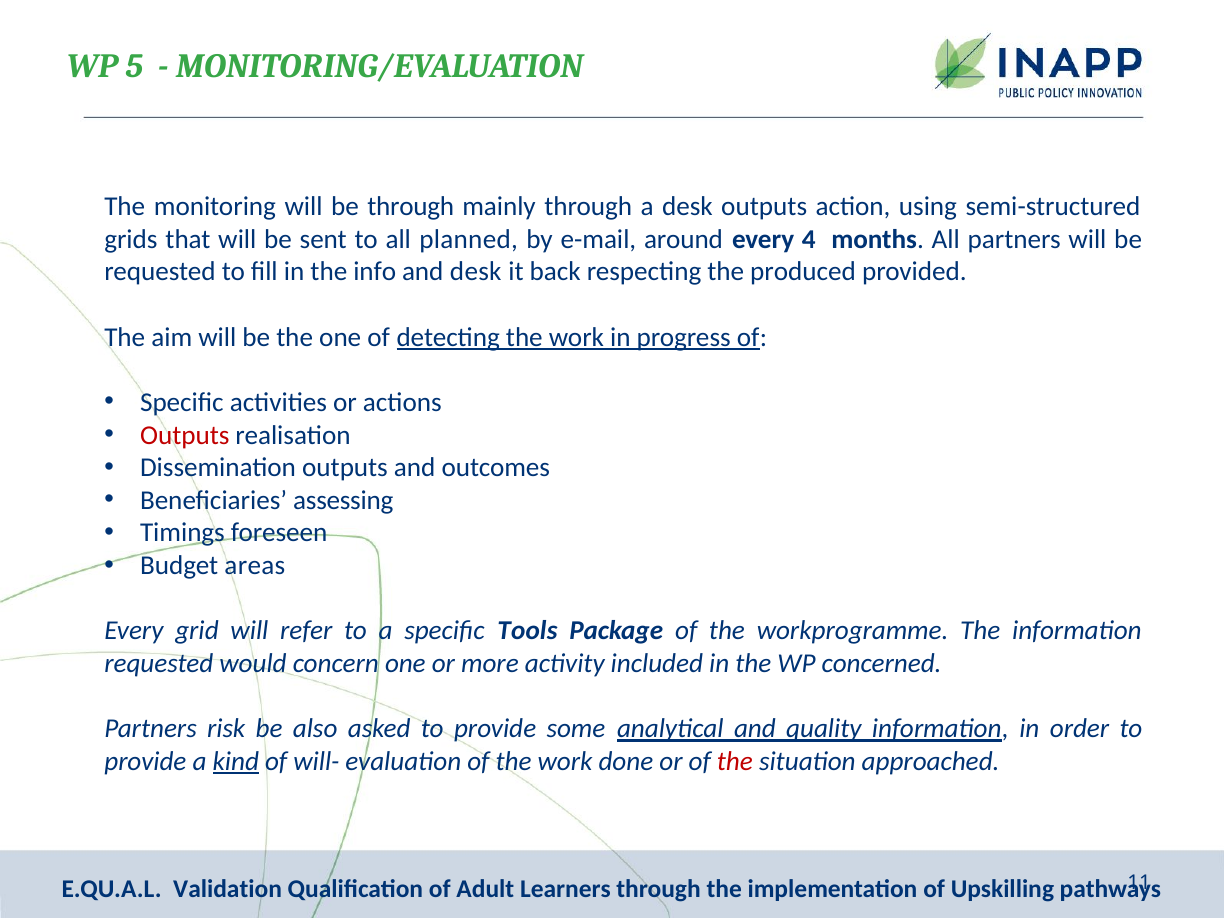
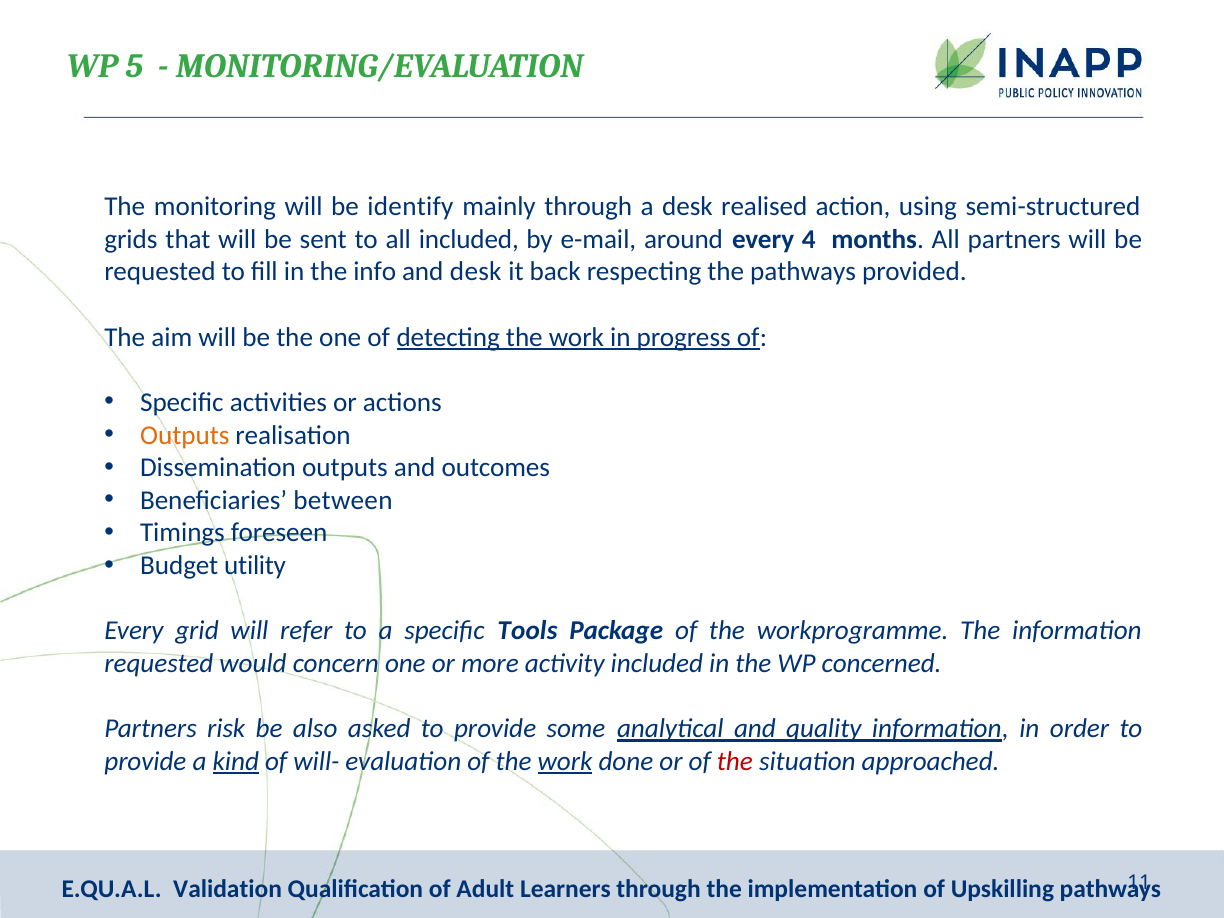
be through: through -> identify (410, 207)
desk outputs: outputs -> realised (764, 207)
all planned: planned -> included (469, 239)
the produced: produced -> pathways (803, 272)
Outputs colour: red -> orange (185, 435)
assessing: assessing -> between (343, 500)
areas: areas -> utility (255, 566)
work underline: none -> present (565, 761)
